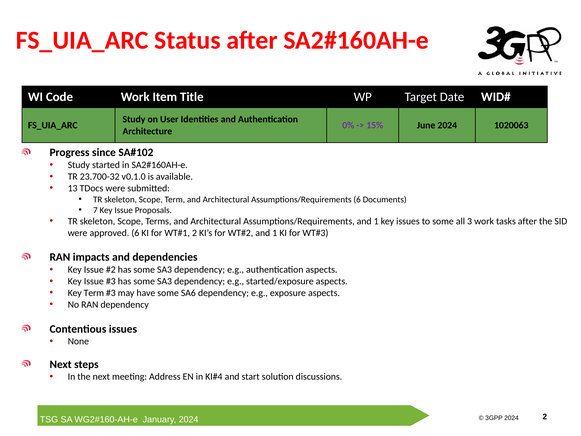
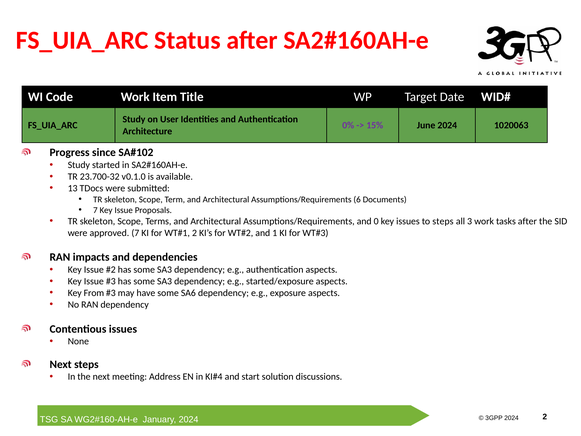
1: 1 -> 0 (376, 221)
to some: some -> steps (443, 221)
approved 6: 6 -> 7 (135, 233)
Key Term: Term -> From (94, 293)
